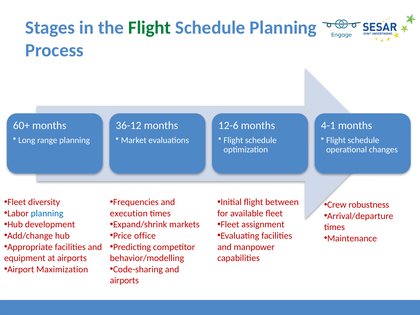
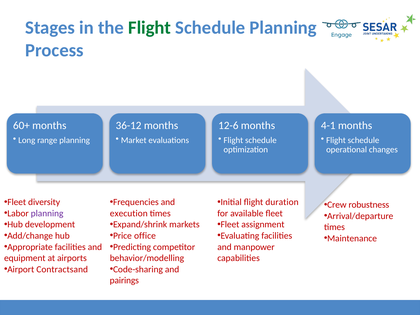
between: between -> duration (282, 202)
planning colour: blue -> purple (47, 213)
Maximization: Maximization -> Contractsand (62, 269)
airports: airports -> pairings (124, 281)
